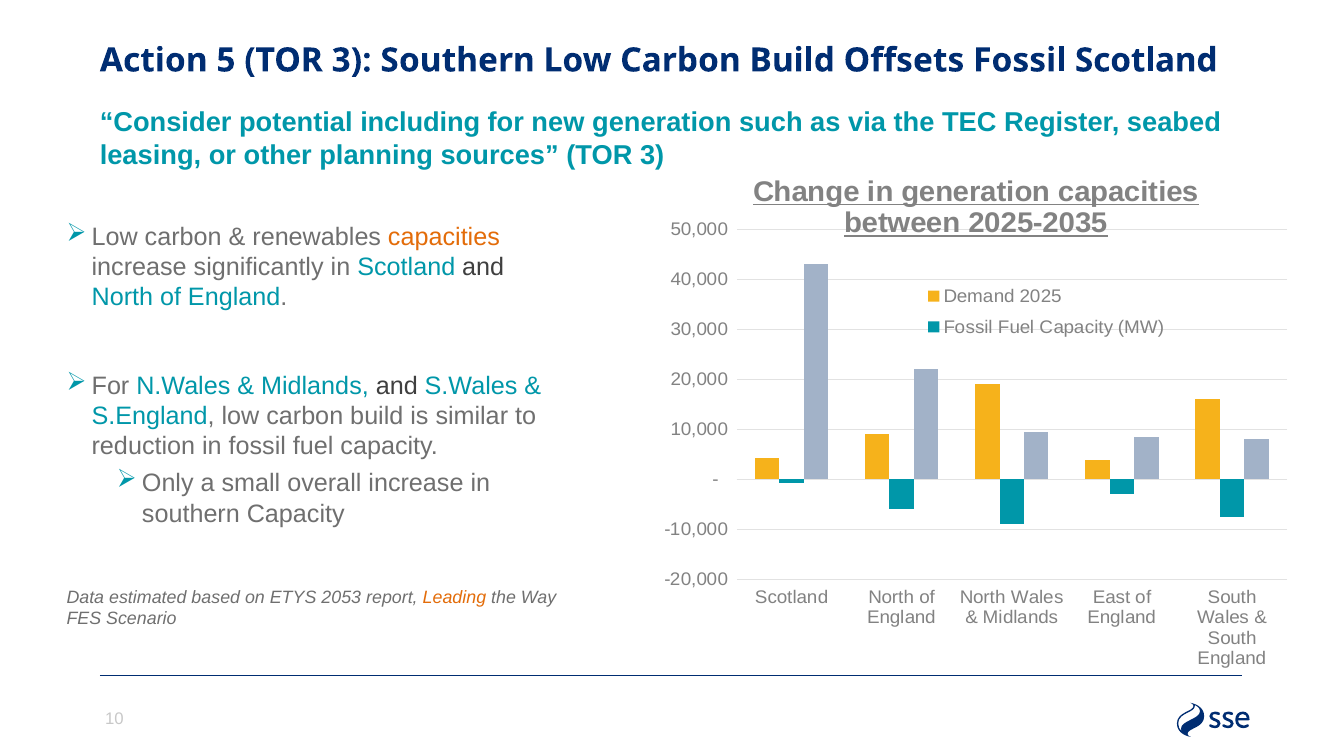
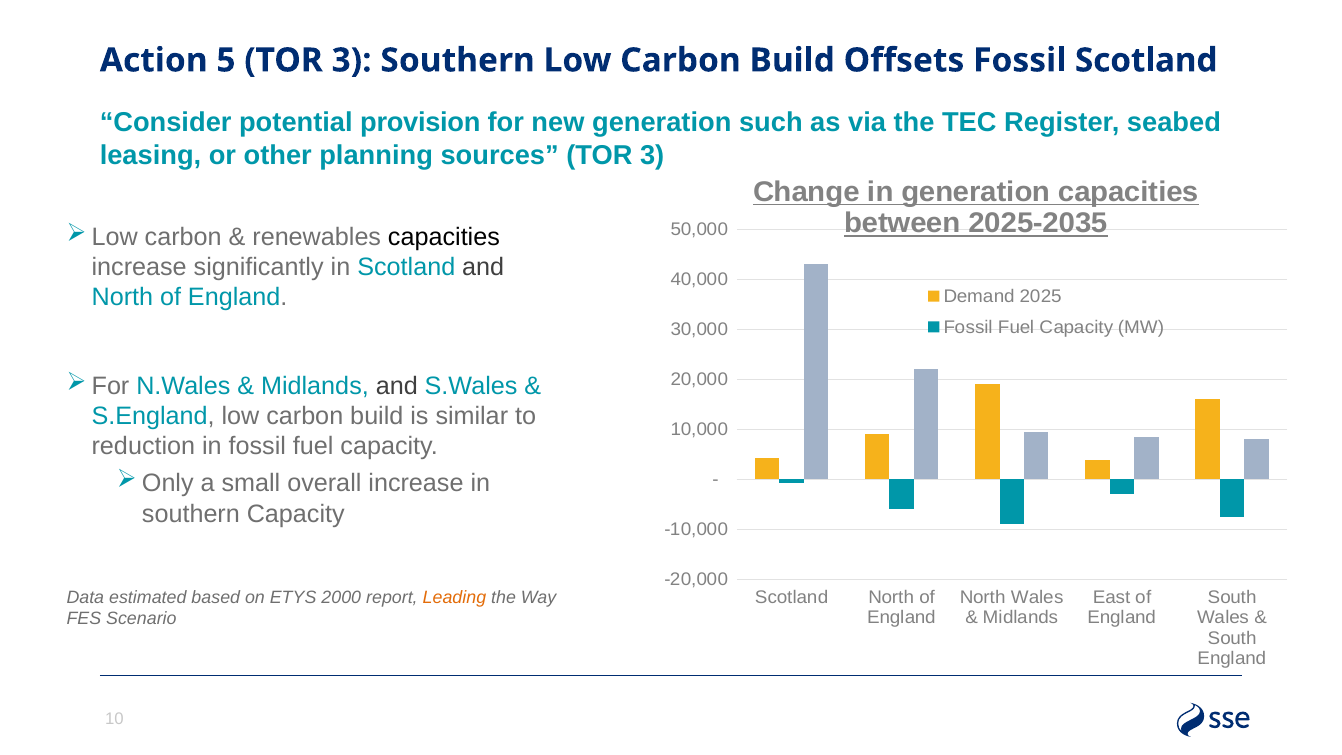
including: including -> provision (420, 122)
capacities colour: orange -> black (444, 237)
2053: 2053 -> 2000 (341, 597)
